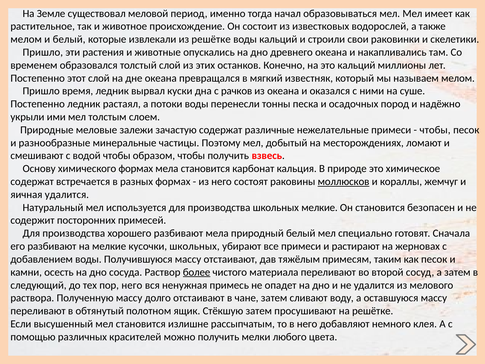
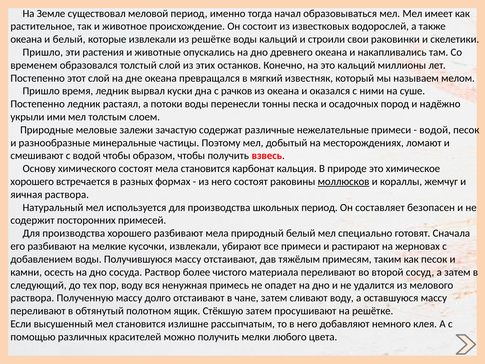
мелом: мелом -> океана (26, 39)
чтобы: чтобы -> водой (435, 130)
химического формах: формах -> состоят (136, 169)
содержат: содержат -> хорошего (32, 182)
яичная удалится: удалится -> раствора (67, 194)
школьных мелкие: мелкие -> период (320, 207)
Он становится: становится -> составляет (380, 207)
кусочки школьных: школьных -> извлекали (195, 246)
более underline: present -> none (197, 272)
пор него: него -> воду (132, 285)
